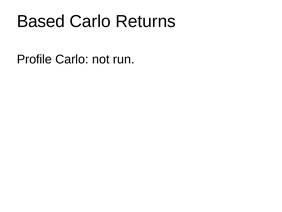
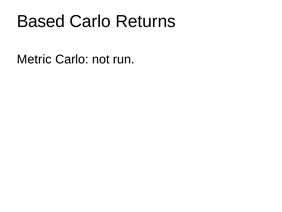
Profile: Profile -> Metric (34, 59)
